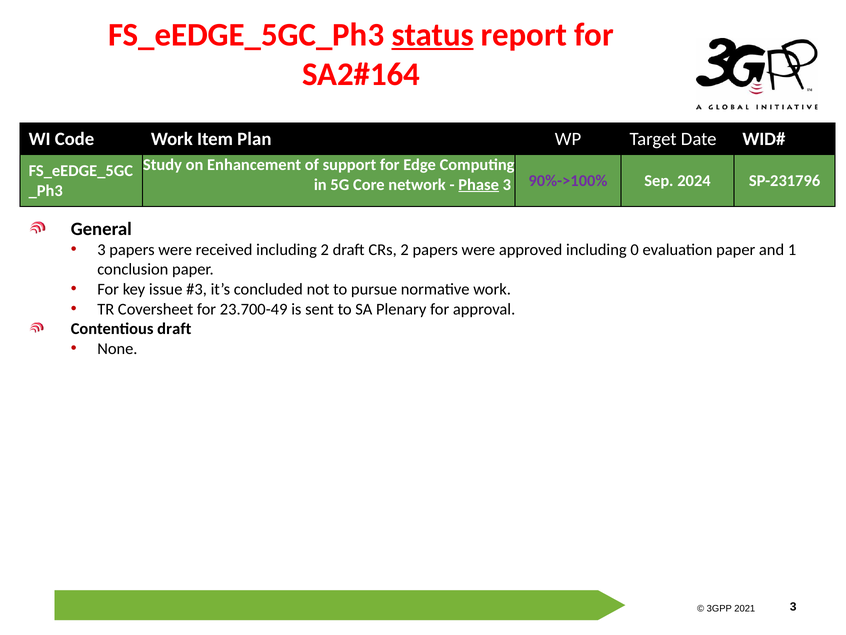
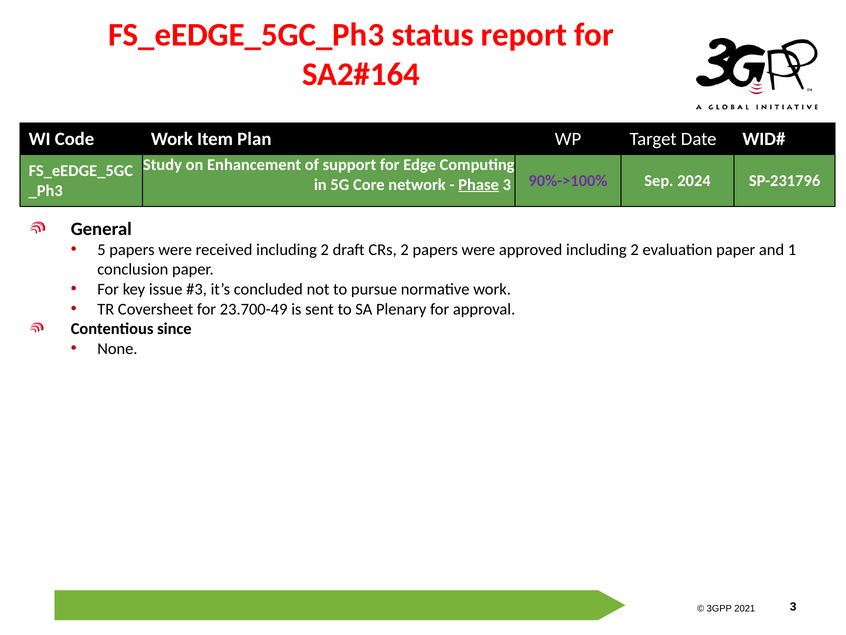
status underline: present -> none (433, 35)
3: 3 -> 5 (101, 250)
approved including 0: 0 -> 2 (635, 250)
Contentious draft: draft -> since (174, 329)
